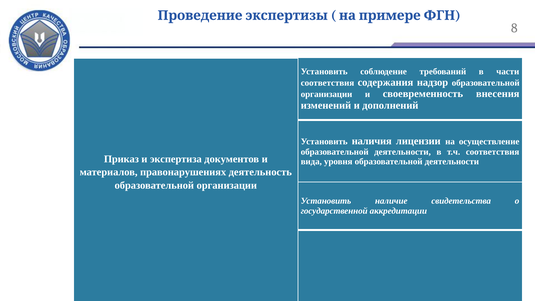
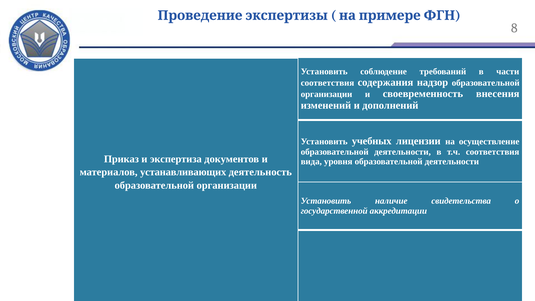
наличия: наличия -> учебных (372, 141)
правонарушениях: правонарушениях -> устанавливающих (183, 172)
